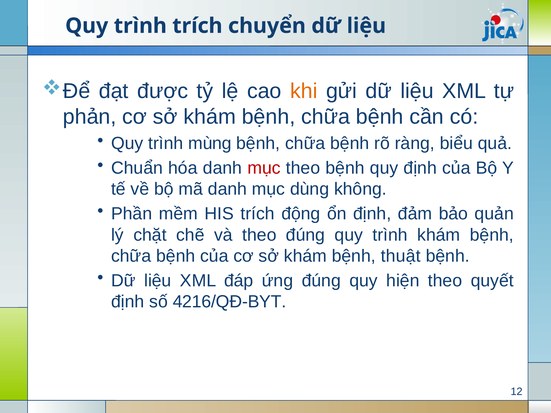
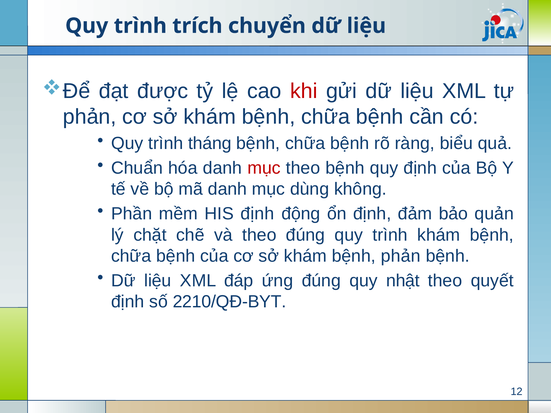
khi colour: orange -> red (304, 91)
mùng: mùng -> tháng (210, 144)
HIS trích: trích -> định (258, 214)
bệnh thuật: thuật -> phản (401, 256)
hiện: hiện -> nhật (403, 281)
4216/QĐ-BYT: 4216/QĐ-BYT -> 2210/QĐ-BYT (230, 302)
